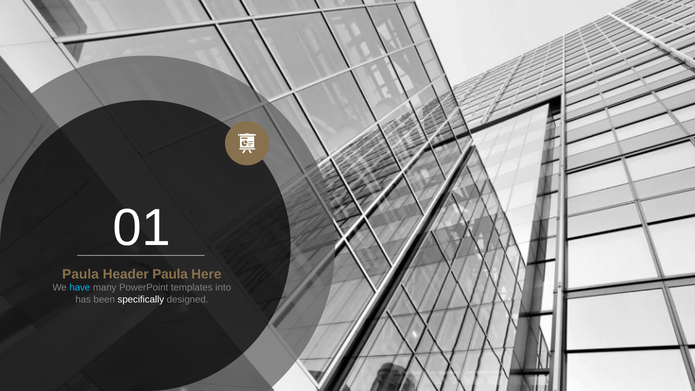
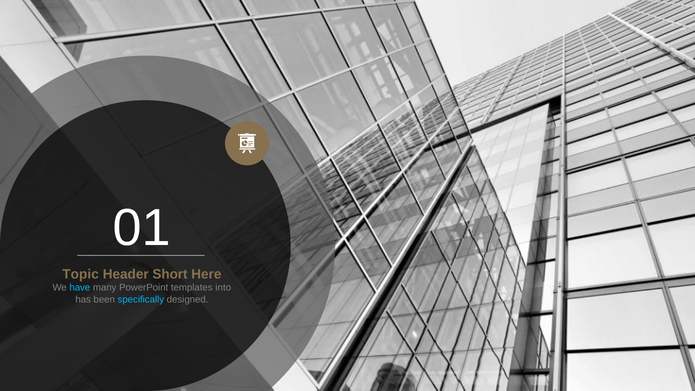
Paula: Paula -> Topic (81, 274)
Header Paula: Paula -> Short (170, 274)
specifically colour: white -> light blue (141, 299)
